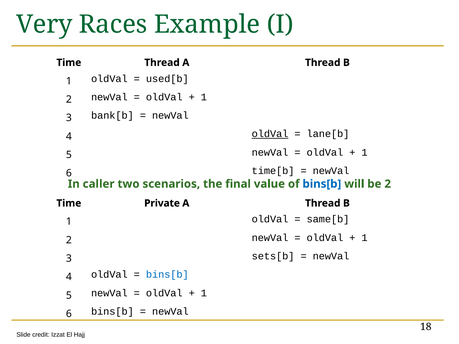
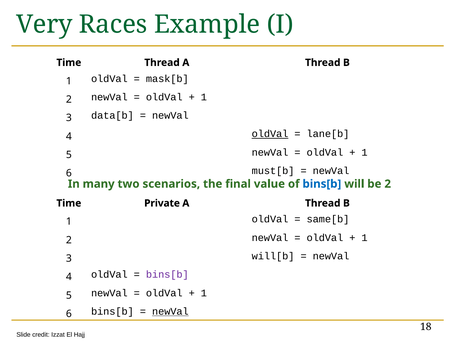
used[b: used[b -> mask[b (167, 79)
bank[b: bank[b -> data[b (112, 116)
time[b: time[b -> must[b (273, 171)
caller: caller -> many (99, 184)
sets[b: sets[b -> will[b (273, 256)
bins[b colour: blue -> purple (167, 275)
newVal underline: none -> present (170, 312)
